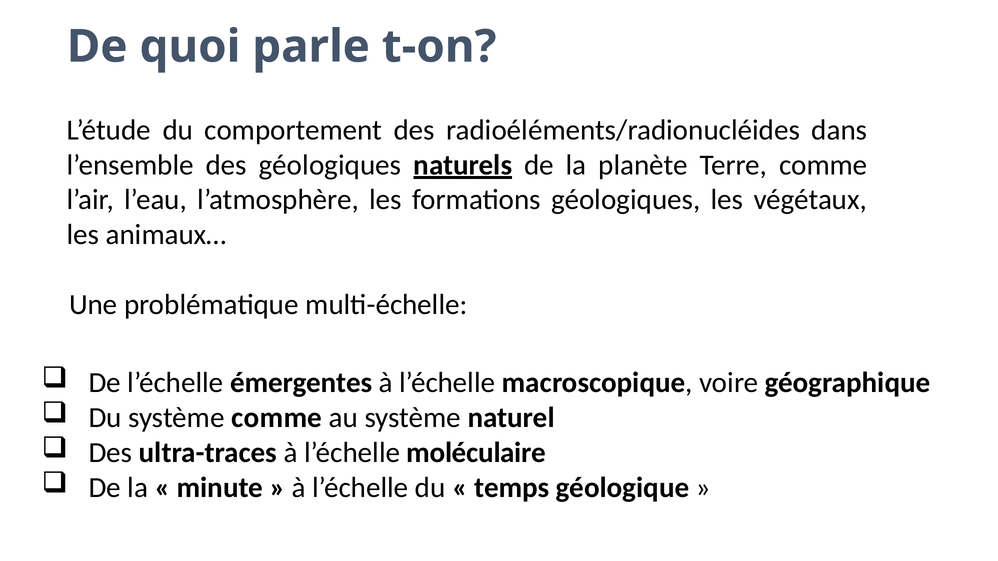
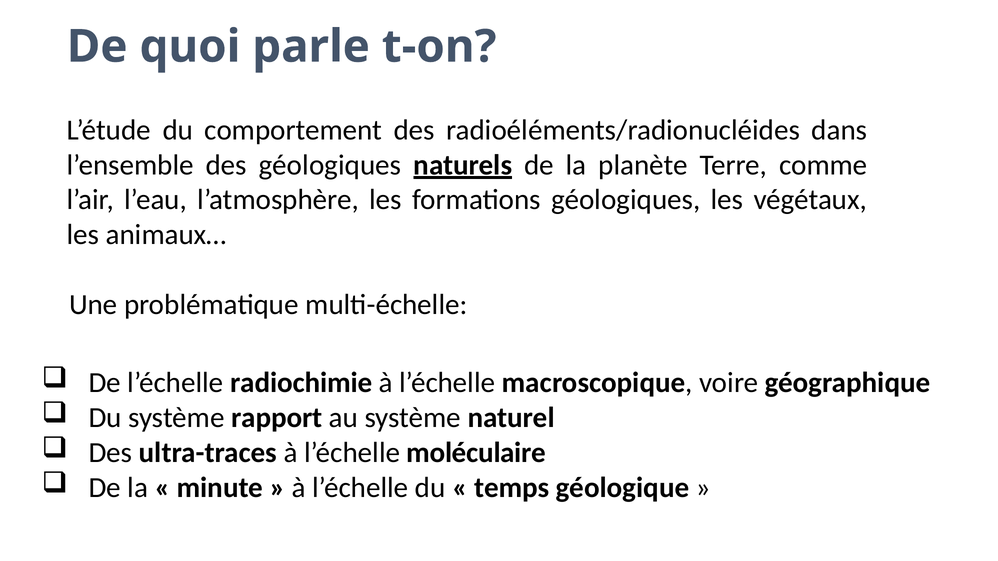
émergentes: émergentes -> radiochimie (301, 383)
système comme: comme -> rapport (277, 418)
